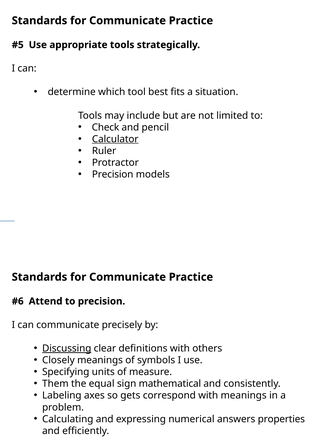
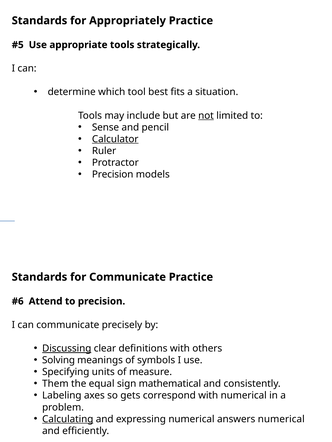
Communicate: Communicate -> Appropriately (128, 21)
not underline: none -> present (206, 116)
Check: Check -> Sense (105, 127)
Closely: Closely -> Solving (58, 361)
with meanings: meanings -> numerical (244, 396)
Calculating underline: none -> present (68, 420)
answers properties: properties -> numerical (281, 420)
